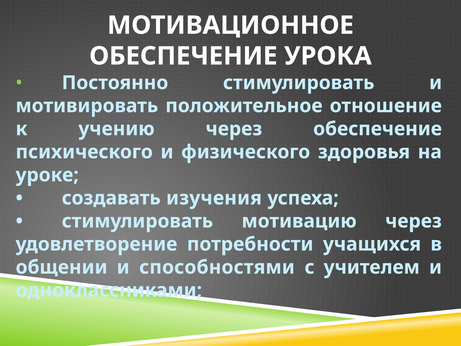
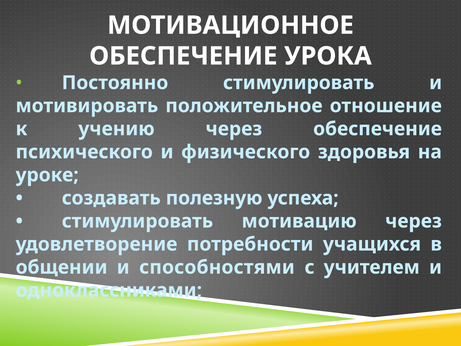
изучения: изучения -> полезную (214, 198)
